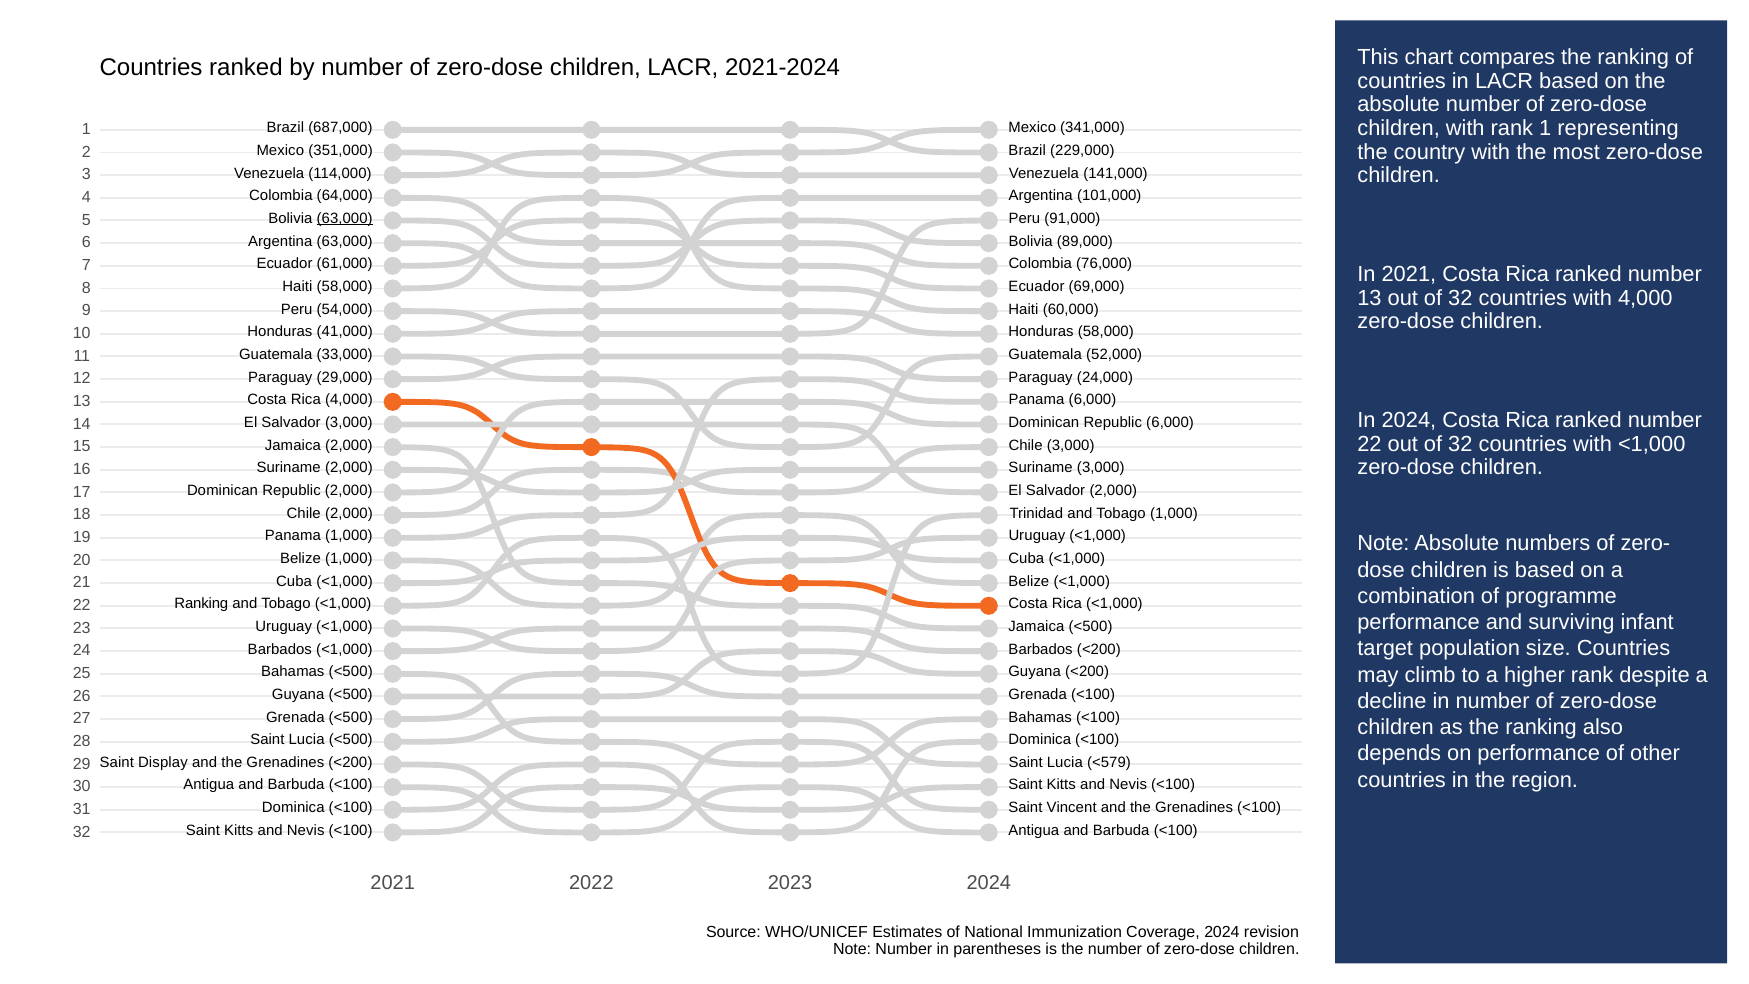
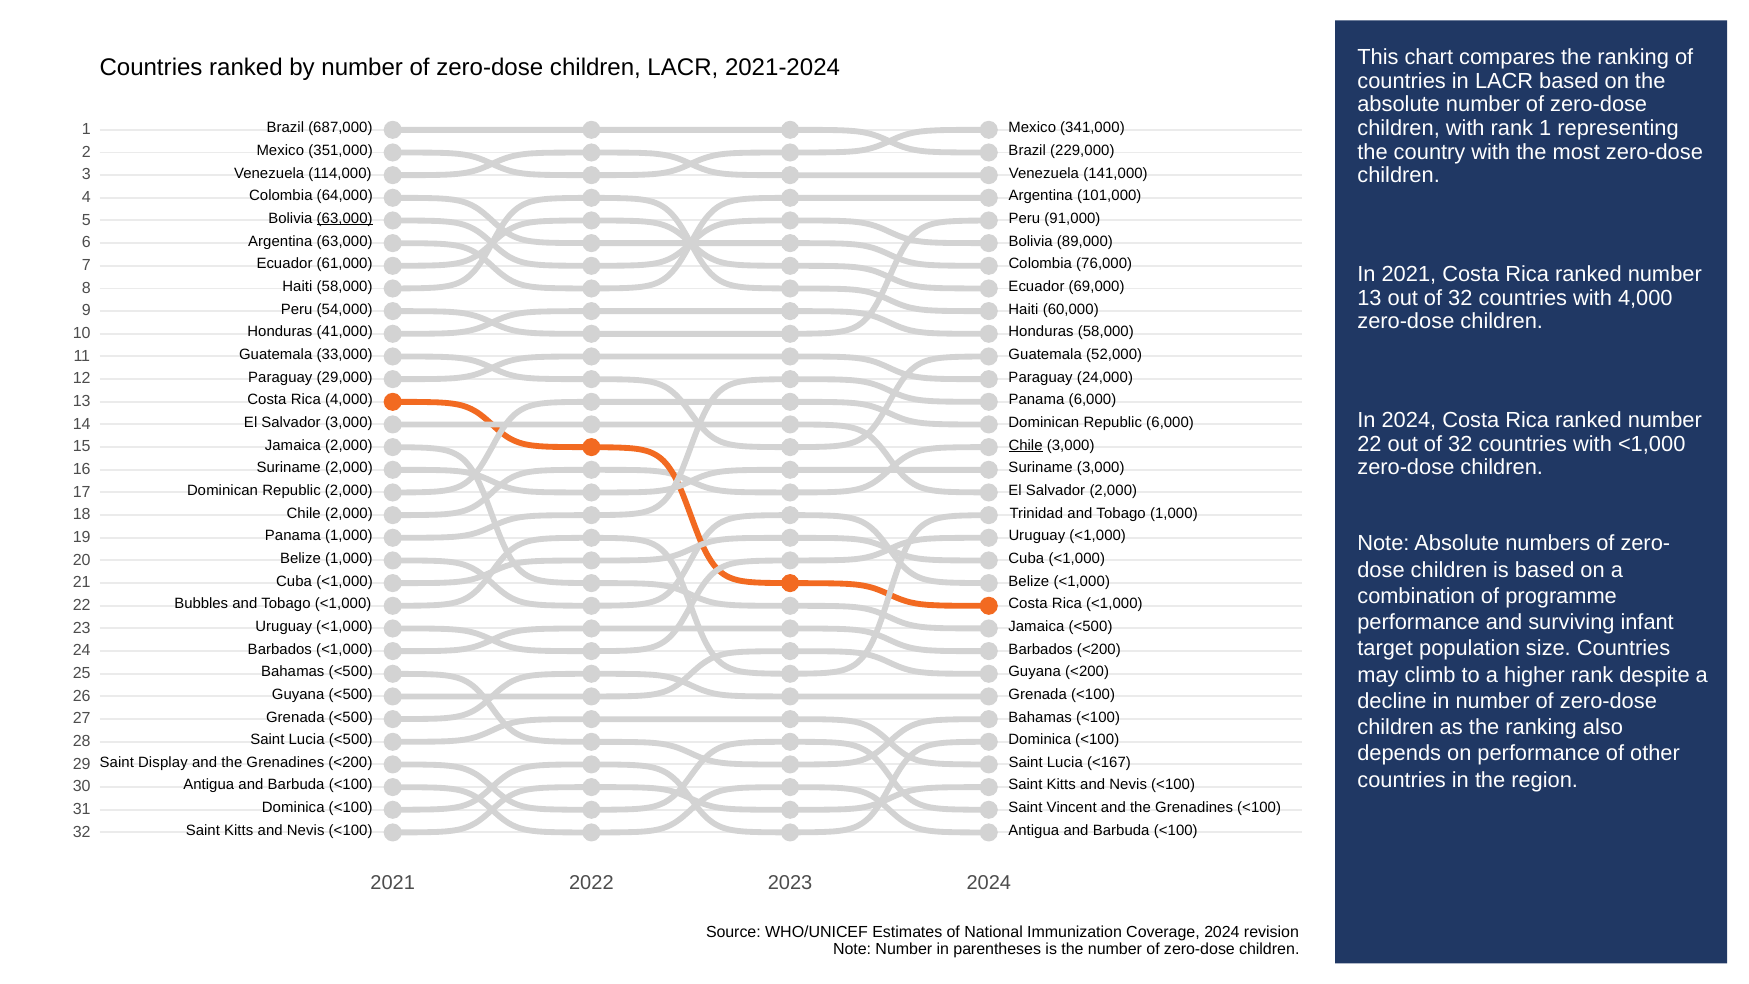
Chile underline: none -> present (1026, 445)
Ranking: Ranking -> Bubbles (201, 604)
<579: <579 -> <167 (1109, 762)
